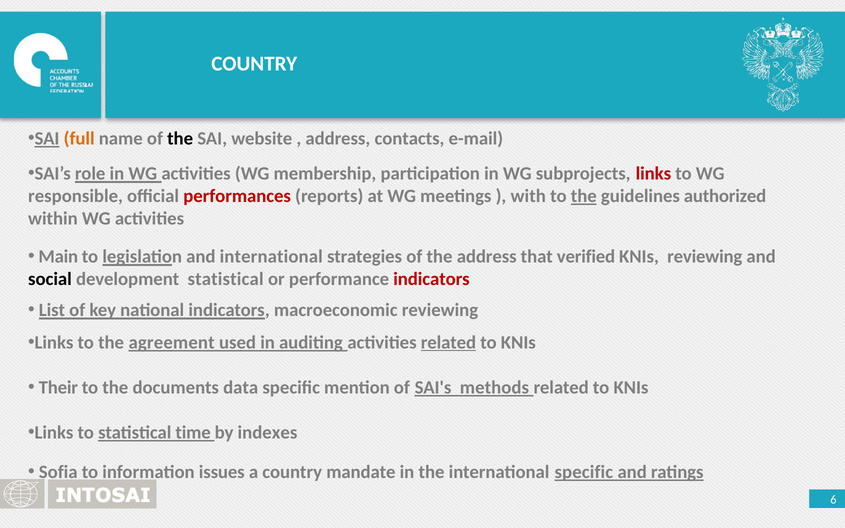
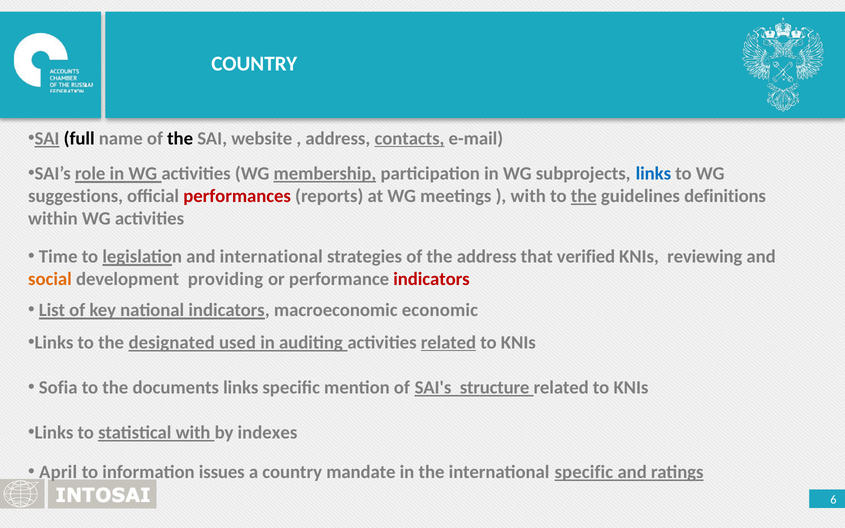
full colour: orange -> black (79, 139)
contacts underline: none -> present (409, 139)
membership underline: none -> present (325, 174)
links colour: red -> blue (653, 174)
responsible: responsible -> suggestions (76, 196)
authorized: authorized -> definitions (725, 196)
Main: Main -> Time (58, 257)
social colour: black -> orange (50, 279)
development statistical: statistical -> providing (226, 279)
macroeconomic reviewing: reviewing -> economic (440, 310)
agreement: agreement -> designated (172, 343)
Their: Their -> Sofia (58, 388)
documents data: data -> links (241, 388)
methods: methods -> structure (495, 388)
statistical time: time -> with (193, 433)
Sofia: Sofia -> April (58, 472)
